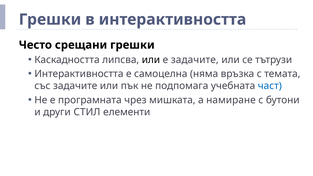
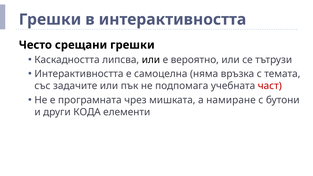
е задачите: задачите -> вероятно (195, 60)
част colour: blue -> red (270, 86)
СТИЛ: СТИЛ -> КОДА (87, 112)
